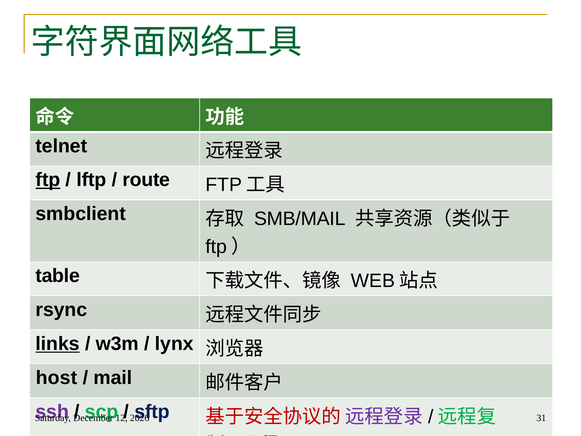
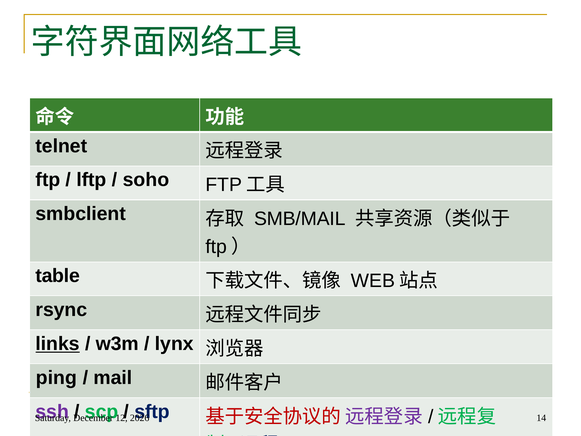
ftp underline: present -> none (48, 180)
route: route -> soho (146, 180)
host: host -> ping (56, 378)
31: 31 -> 14 (541, 418)
